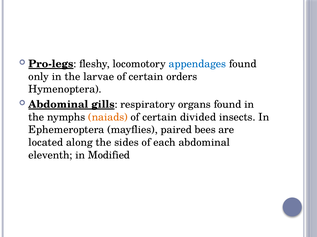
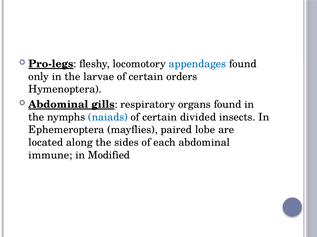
naiads colour: orange -> blue (108, 117)
bees: bees -> lobe (205, 130)
eleventh: eleventh -> immune (50, 156)
